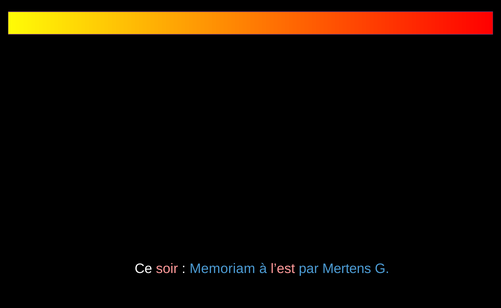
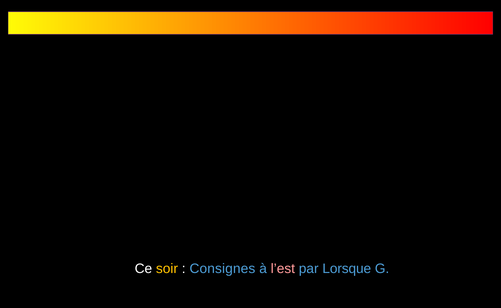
soir colour: pink -> yellow (167, 268)
Memoriam: Memoriam -> Consignes (222, 268)
Mertens: Mertens -> Lorsque (347, 268)
